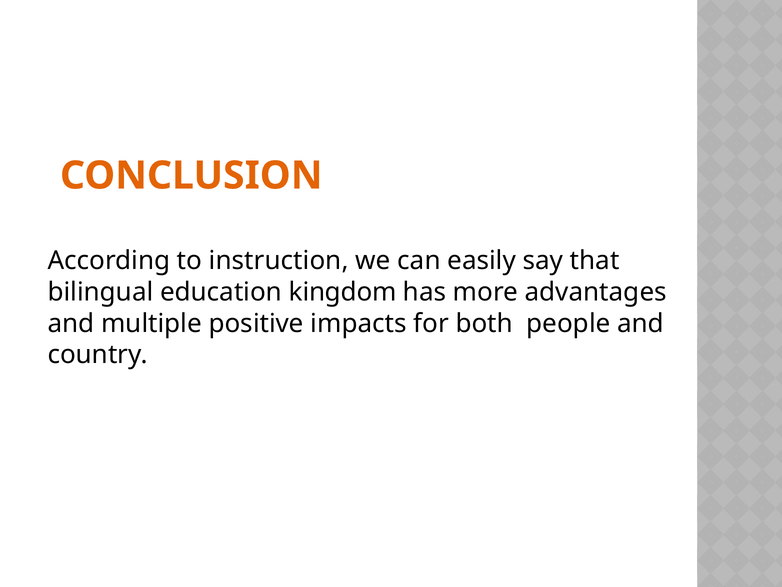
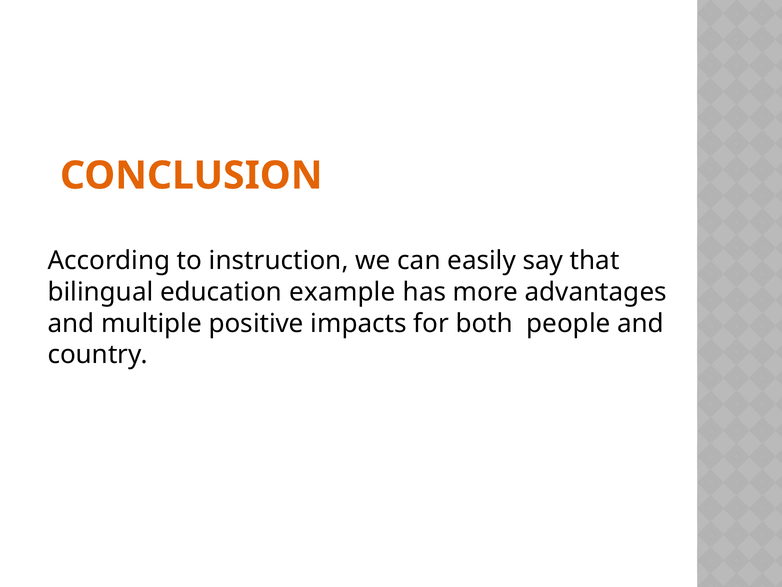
kingdom: kingdom -> example (342, 292)
